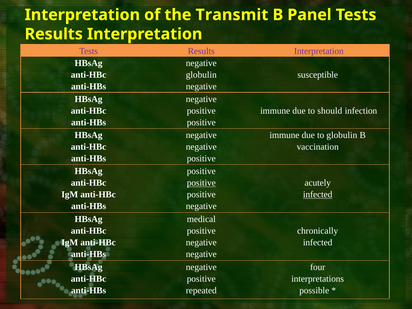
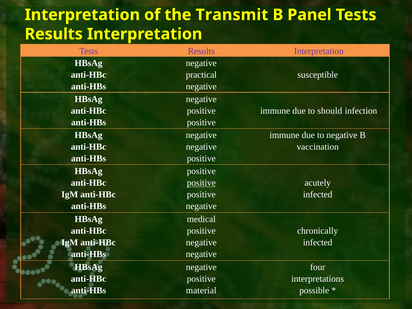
globulin: globulin -> practical (201, 75)
to globulin: globulin -> negative (342, 135)
infected underline: present -> none (318, 195)
repeated: repeated -> material (201, 291)
